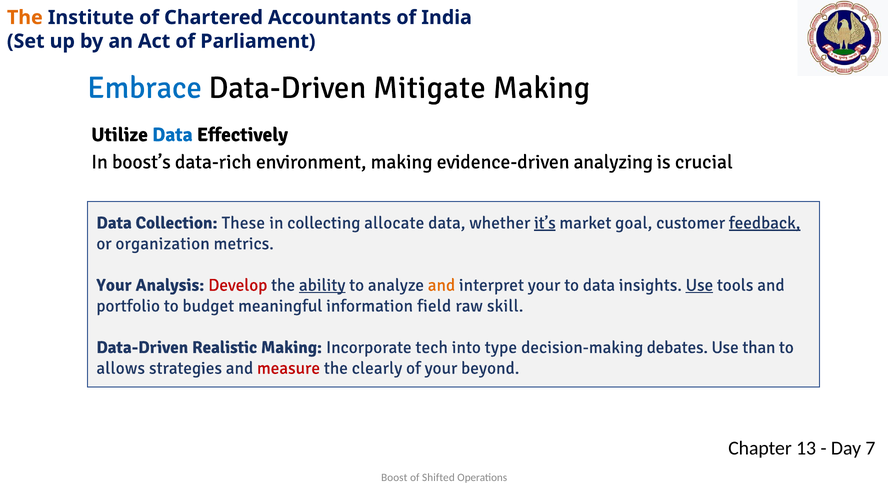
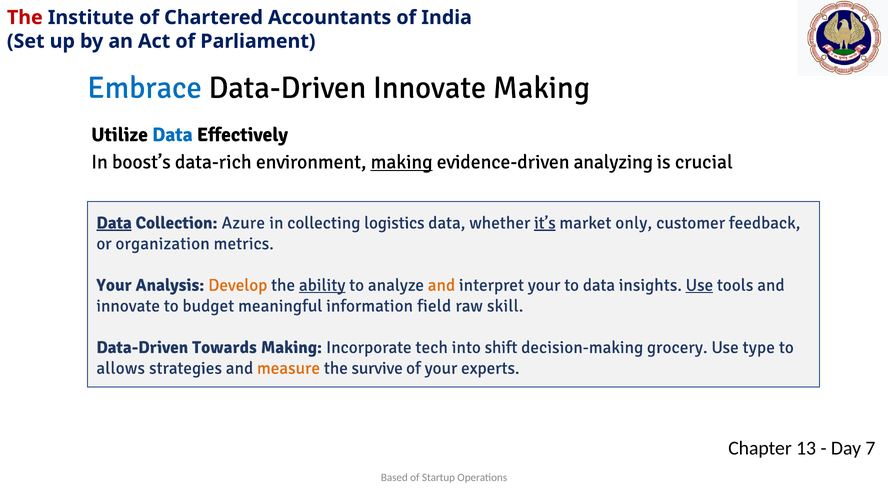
The colour: orange -> red (25, 18)
Data-Driven Mitigate: Mitigate -> Innovate (430, 88)
making underline: none -> present (402, 162)
Data underline: none -> present (114, 223)
These: These -> Azure (243, 223)
allocate: allocate -> logistics (394, 223)
goal: goal -> only (634, 223)
feedback underline: present -> none (765, 223)
Develop colour: red -> orange (238, 285)
portfolio: portfolio -> innovate (128, 306)
Realistic: Realistic -> Towards (224, 347)
type: type -> shift (501, 347)
debates: debates -> grocery (677, 347)
than: than -> type (759, 347)
measure colour: red -> orange (288, 368)
clearly: clearly -> survive (377, 368)
beyond: beyond -> experts (490, 368)
Boost: Boost -> Based (394, 477)
Shifted: Shifted -> Startup (438, 477)
